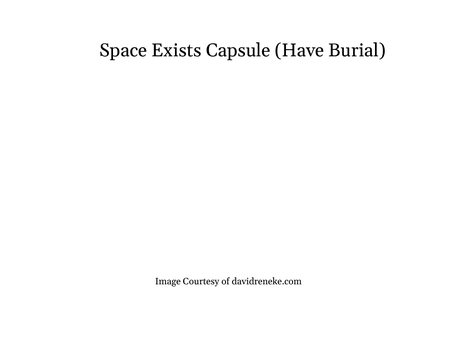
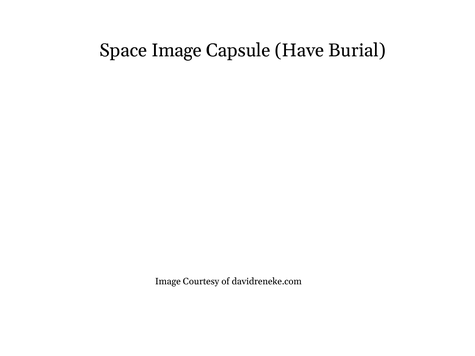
Space Exists: Exists -> Image (177, 50)
